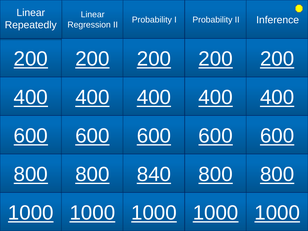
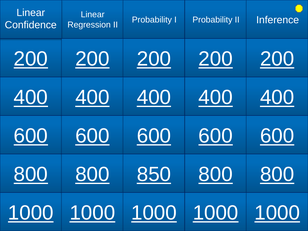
Repeatedly: Repeatedly -> Confidence (31, 25)
840: 840 -> 850 (154, 174)
